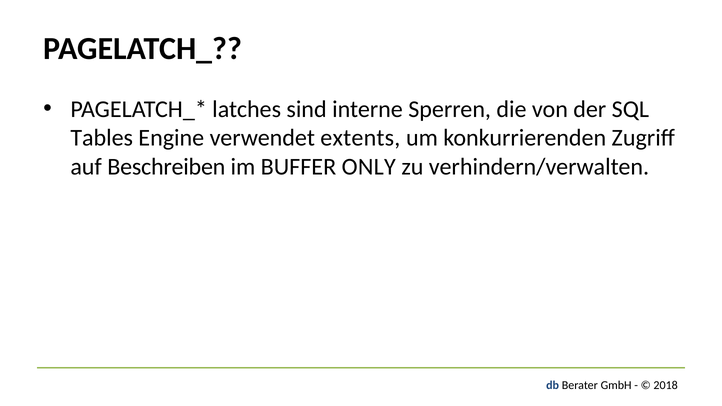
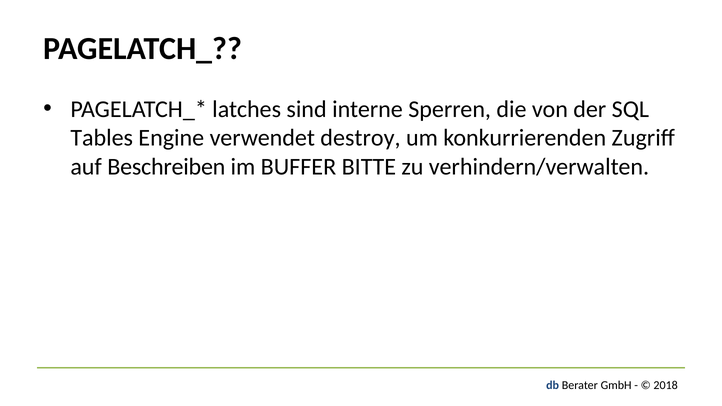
extents: extents -> destroy (360, 138)
ONLY: ONLY -> BITTE (369, 167)
